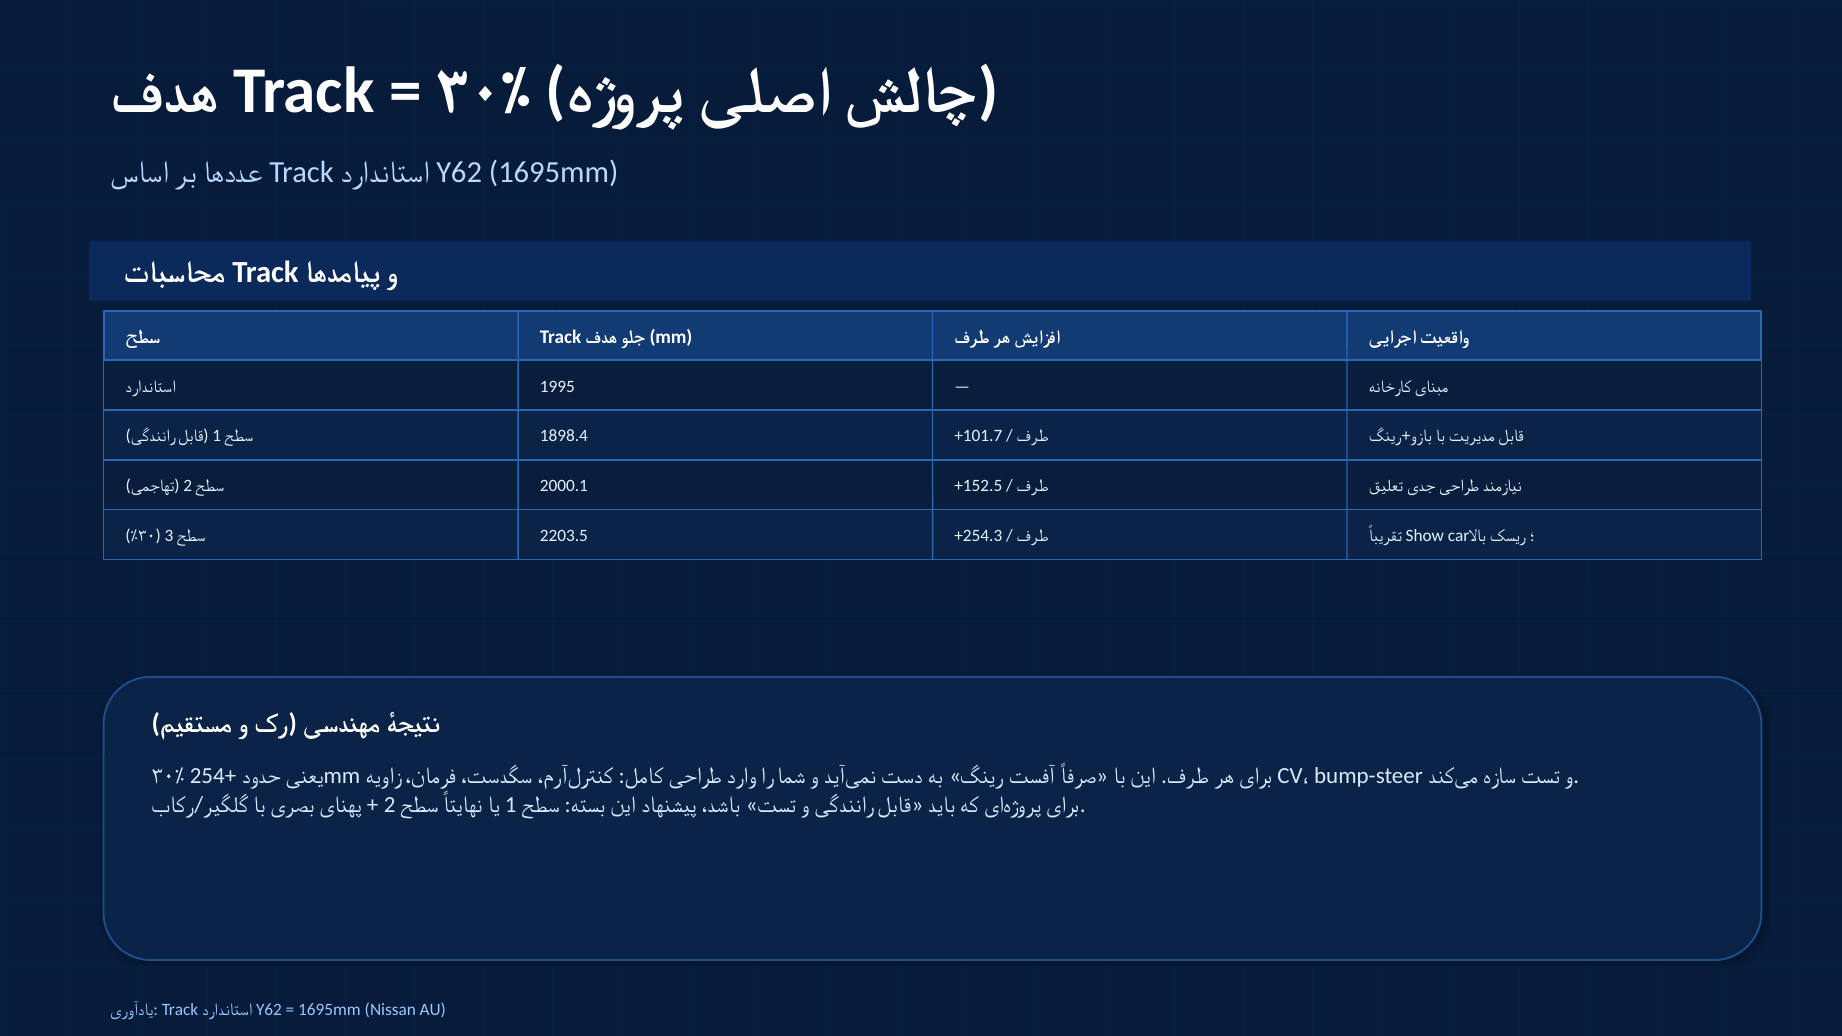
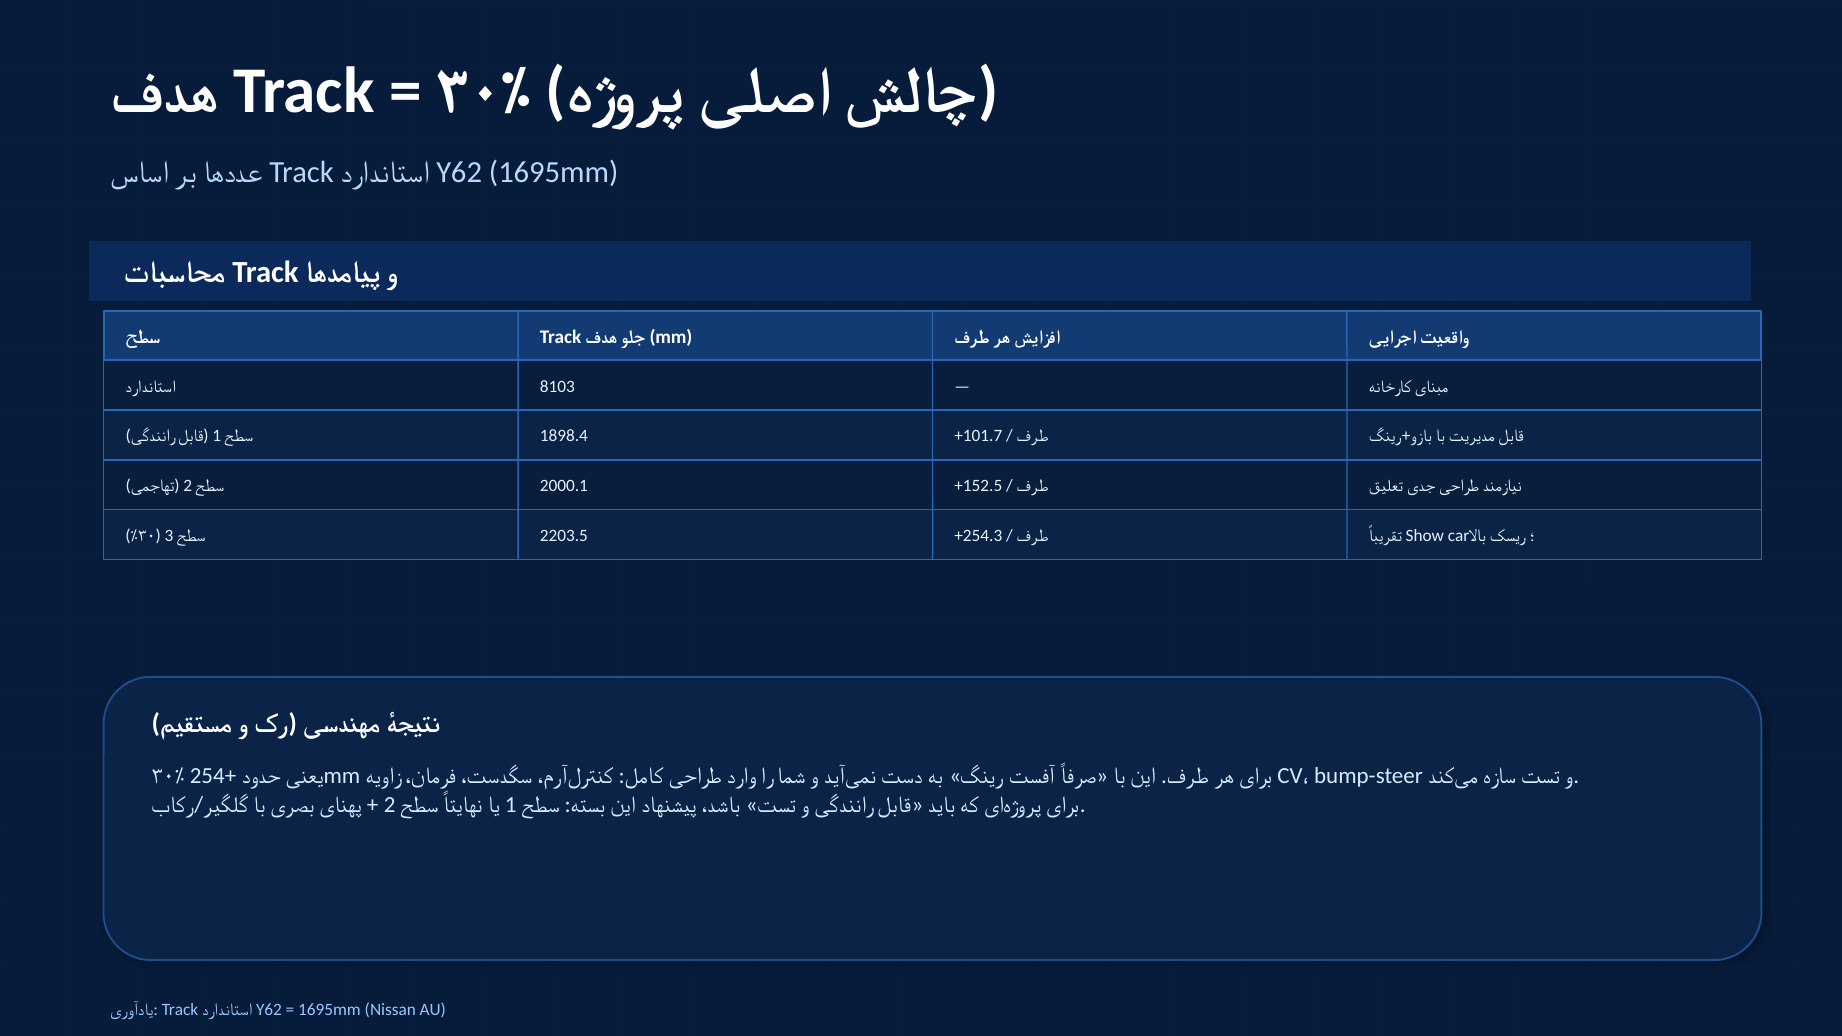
1995: 1995 -> 8103 (557, 387)
